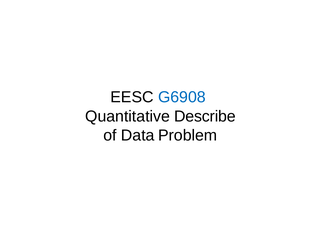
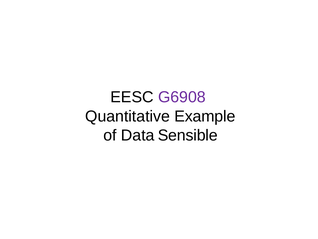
G6908 colour: blue -> purple (182, 97)
Describe: Describe -> Example (205, 116)
Problem: Problem -> Sensible (188, 135)
